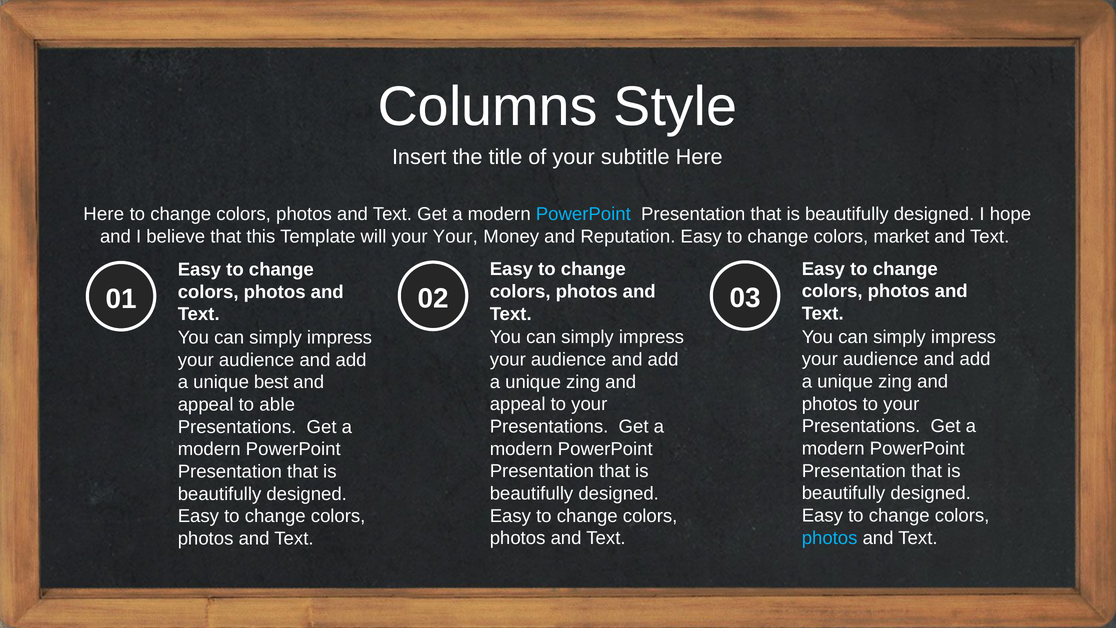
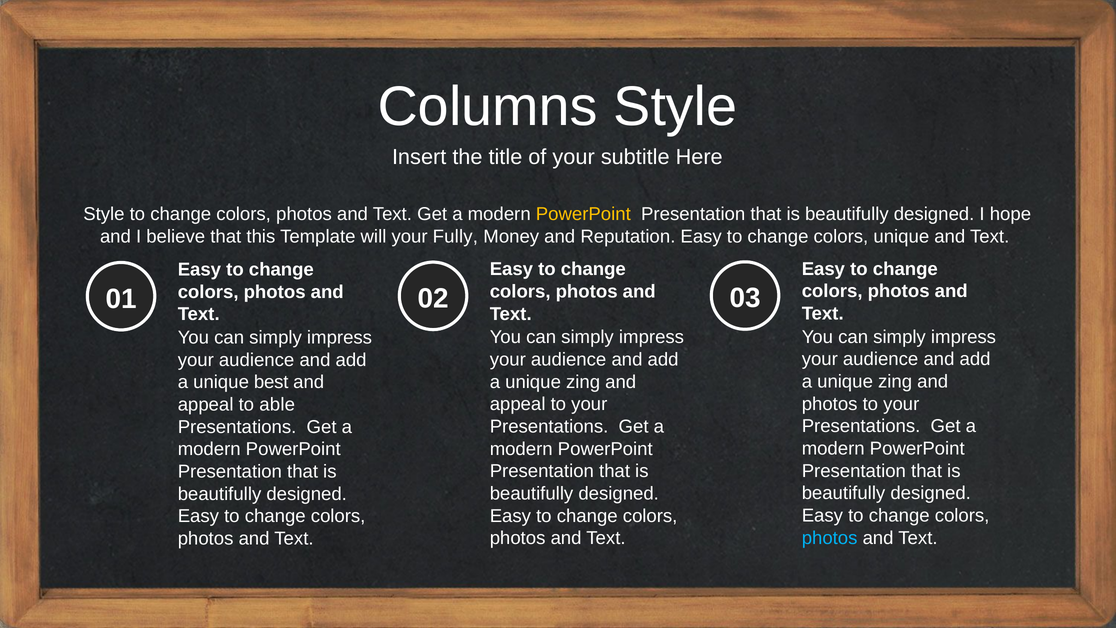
Here: Here -> Style (104, 214)
PowerPoint colour: light blue -> yellow (583, 214)
your Your: Your -> Fully (455, 236)
colors market: market -> unique (901, 236)
